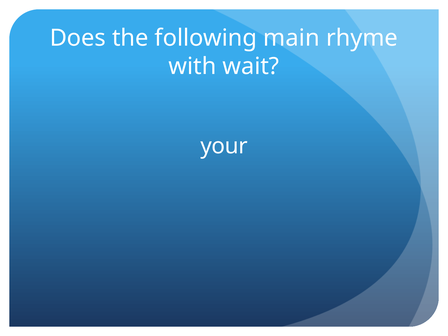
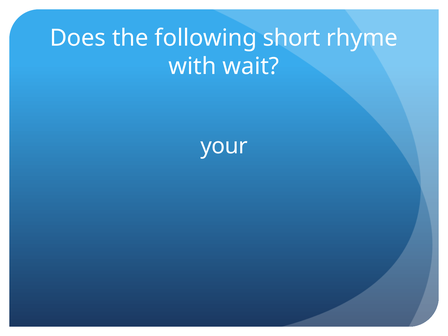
main: main -> short (292, 38)
